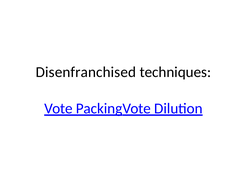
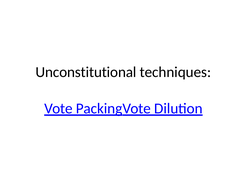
Disenfranchised: Disenfranchised -> Unconstitutional (86, 72)
